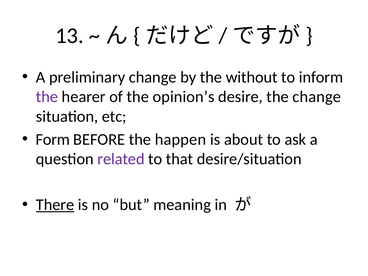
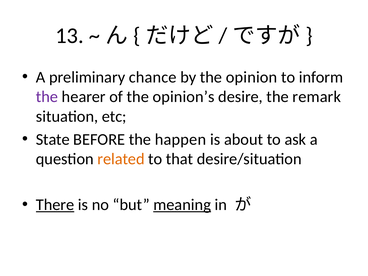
preliminary change: change -> chance (153, 77)
without: without -> opinion (252, 77)
the change: change -> remark (317, 97)
Form: Form -> State (53, 139)
related colour: purple -> orange (121, 159)
meaning underline: none -> present (182, 205)
